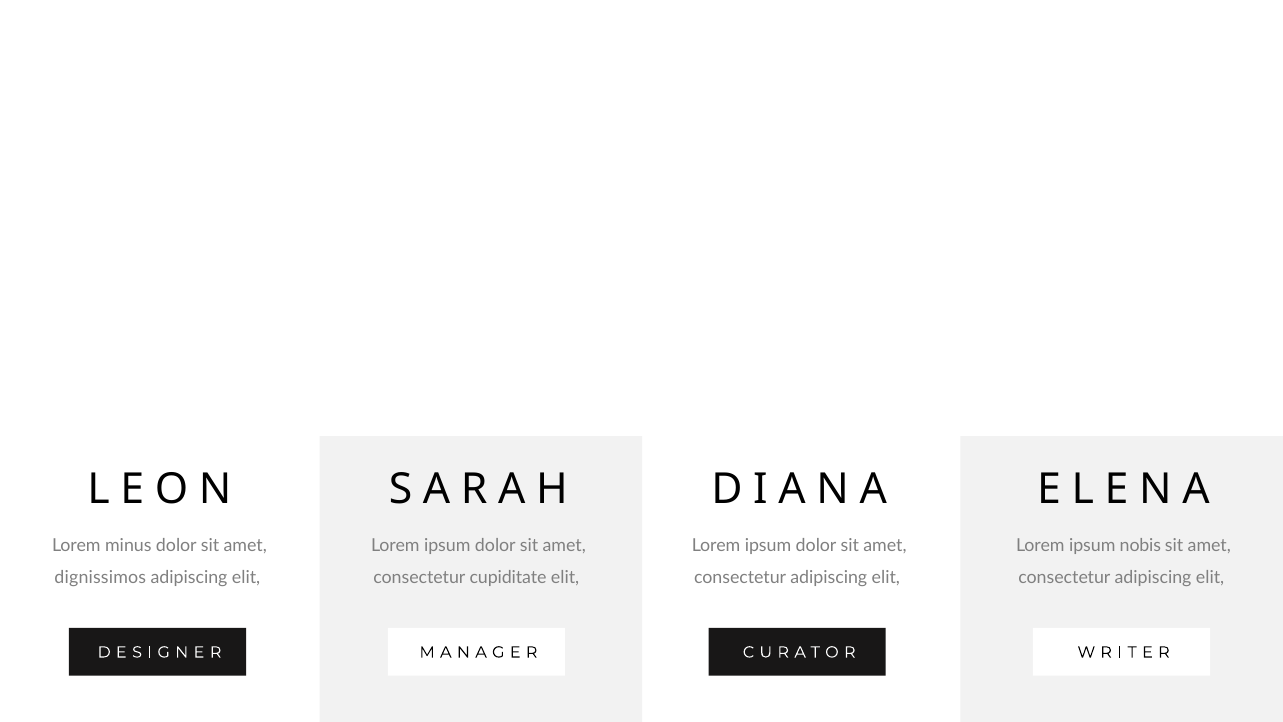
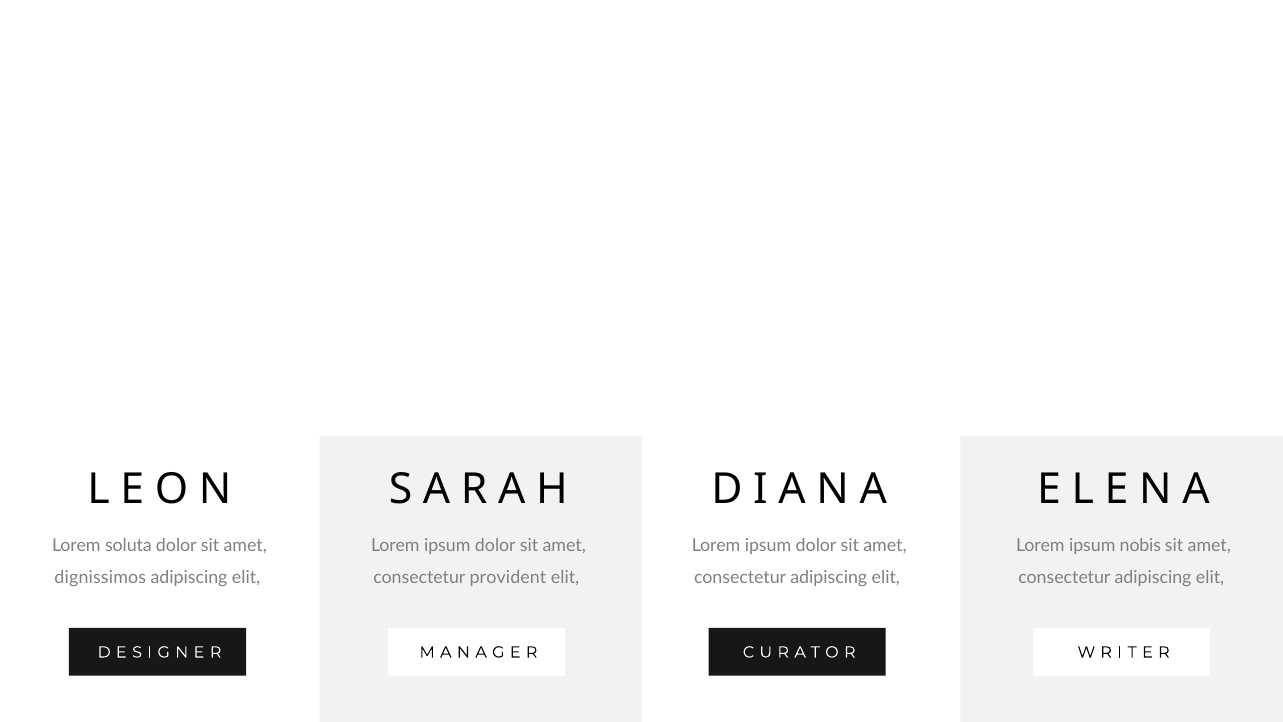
minus: minus -> soluta (128, 545)
cupiditate: cupiditate -> provident (508, 578)
